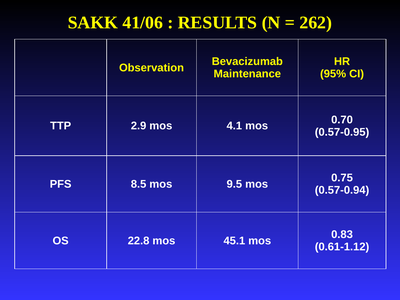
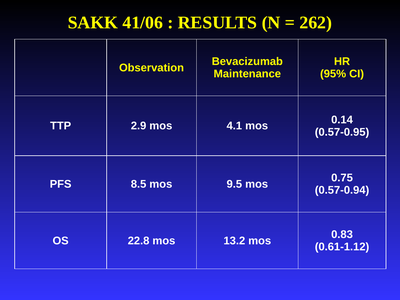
0.70: 0.70 -> 0.14 (342, 120)
45.1: 45.1 -> 13.2 (234, 241)
